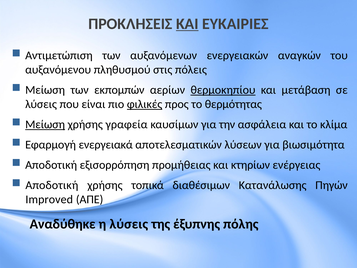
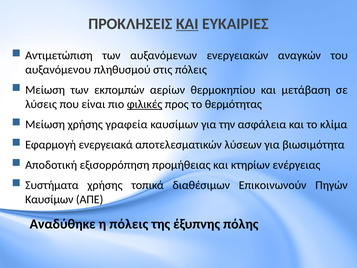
θερμοκηπίου underline: present -> none (223, 90)
Μείωση underline: present -> none (45, 124)
Αποδοτική: Αποδοτική -> Συστήματα (52, 185)
Κατανάλωσης: Κατανάλωσης -> Επικοινωνούν (273, 185)
Improved: Improved -> Καυσίμων (49, 199)
η λύσεις: λύσεις -> πόλεις (129, 224)
